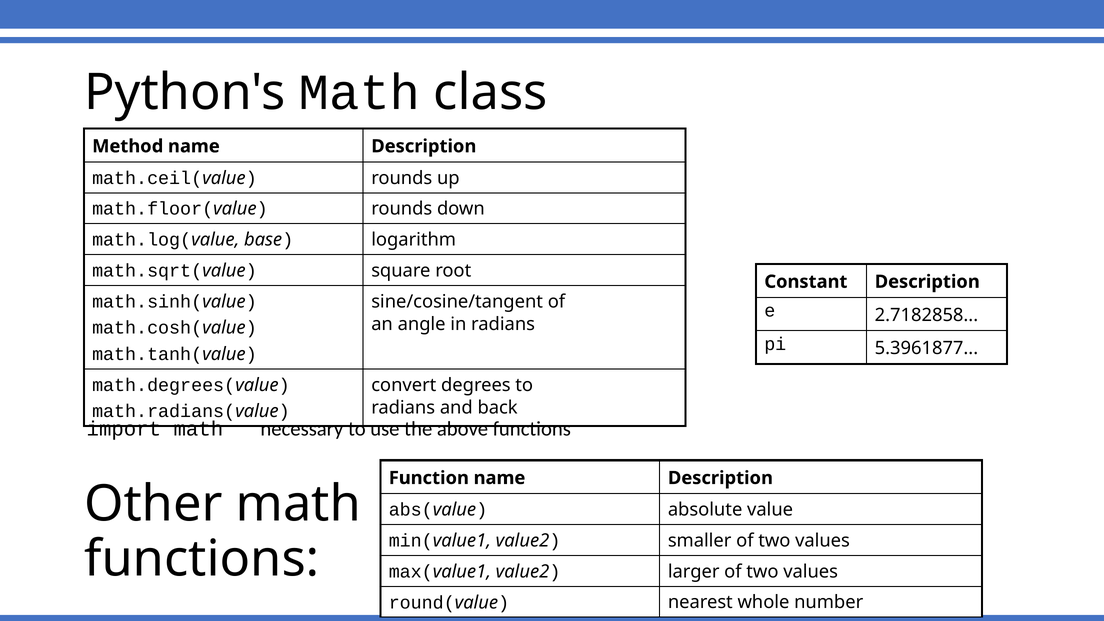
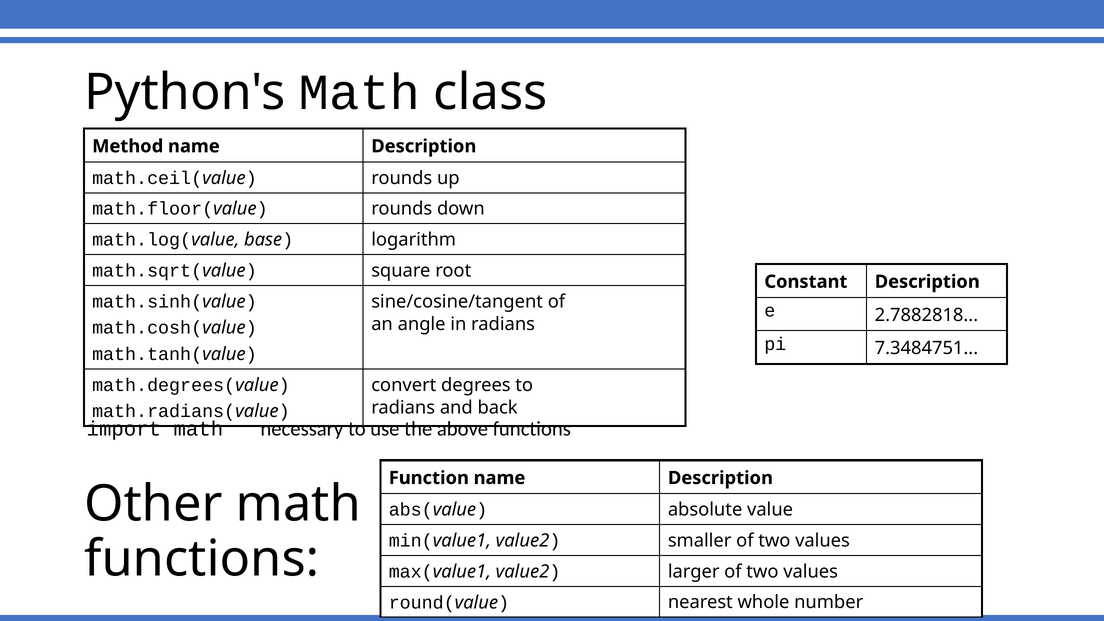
2.7182858: 2.7182858 -> 2.7882818 (926, 315)
5.3961877: 5.3961877 -> 7.3484751 (926, 348)
